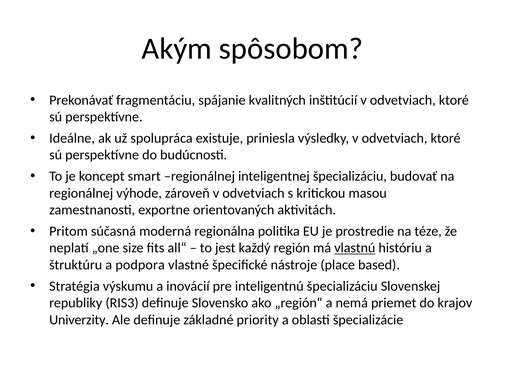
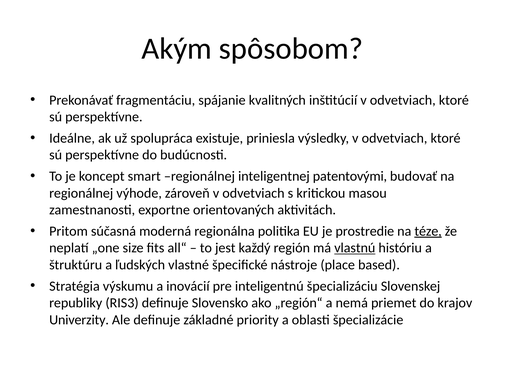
inteligentnej špecializáciu: špecializáciu -> patentovými (350, 177)
téze underline: none -> present (428, 232)
podpora: podpora -> ľudských (140, 265)
